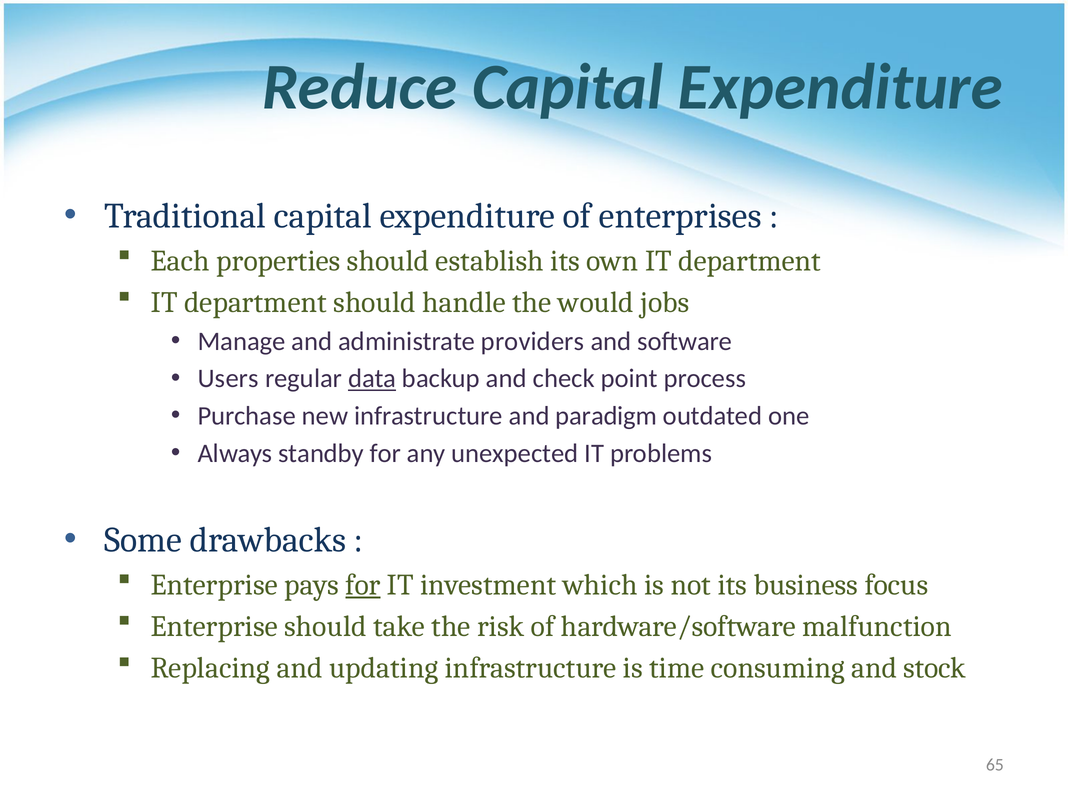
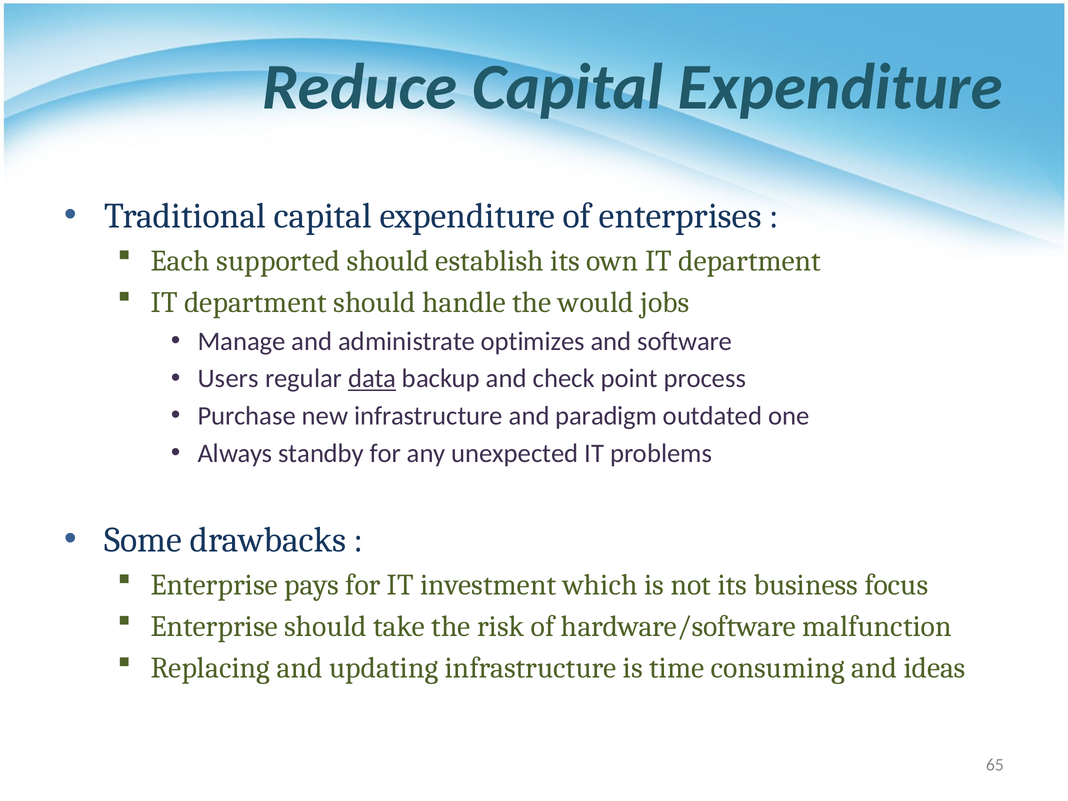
properties: properties -> supported (278, 261)
providers: providers -> optimizes (533, 341)
for underline: present -> none (363, 585)
stock: stock -> ideas (935, 668)
